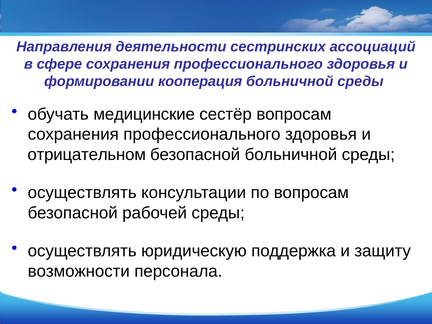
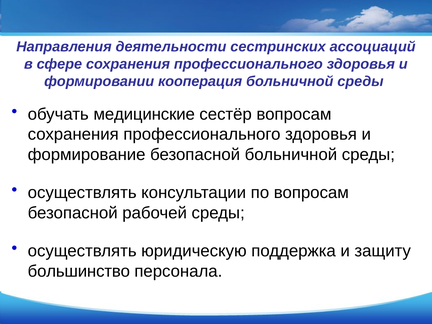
отрицательном: отрицательном -> формирование (87, 155)
возможности: возможности -> большинство (79, 271)
